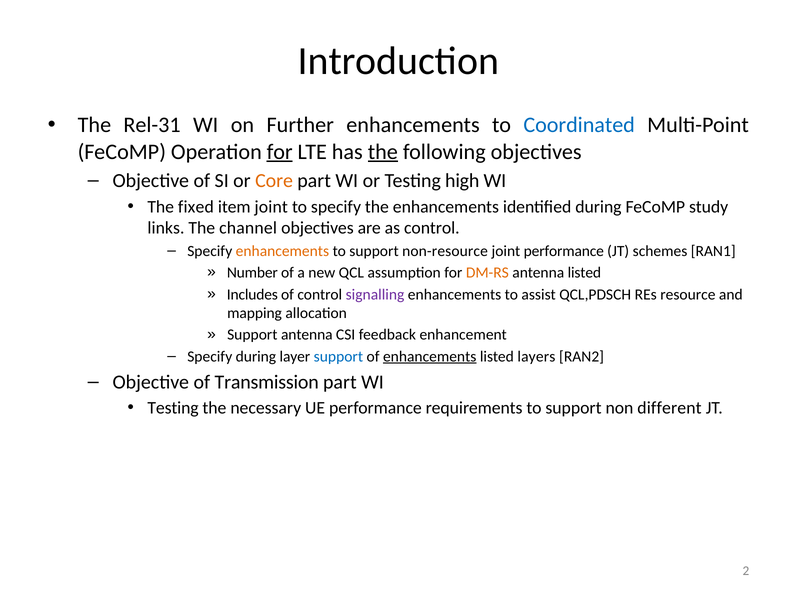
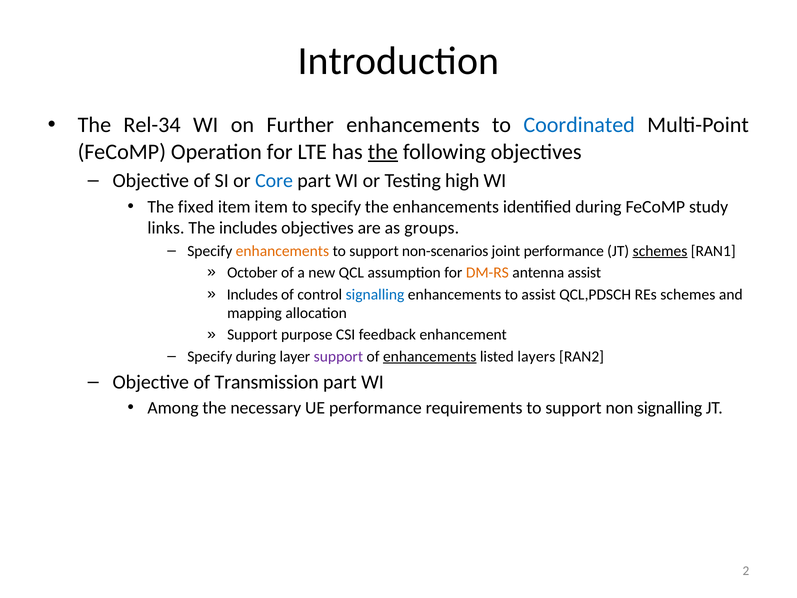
Rel-31: Rel-31 -> Rel-34 (152, 125)
for underline: present -> none (280, 152)
Core colour: orange -> blue (274, 181)
item joint: joint -> item (271, 207)
The channel: channel -> includes (248, 228)
as control: control -> groups (432, 228)
non-resource: non-resource -> non-scenarios (445, 251)
schemes underline: none -> present (660, 251)
Number: Number -> October (252, 273)
antenna listed: listed -> assist (584, 273)
signalling colour: purple -> blue (375, 294)
REs resource: resource -> schemes (688, 294)
Support antenna: antenna -> purpose (307, 335)
support colour: blue -> purple (338, 356)
Testing: Testing -> Among (173, 408)
non different: different -> signalling (670, 408)
